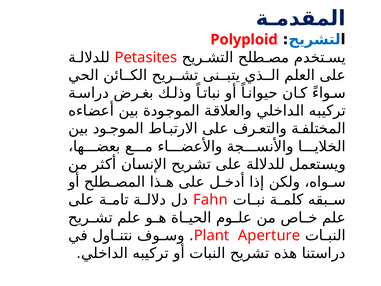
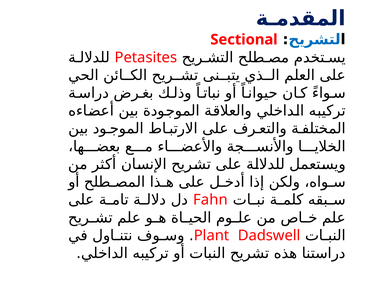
Polyploid: Polyploid -> Sectional (244, 40)
Aperture: Aperture -> Dadswell (269, 235)
